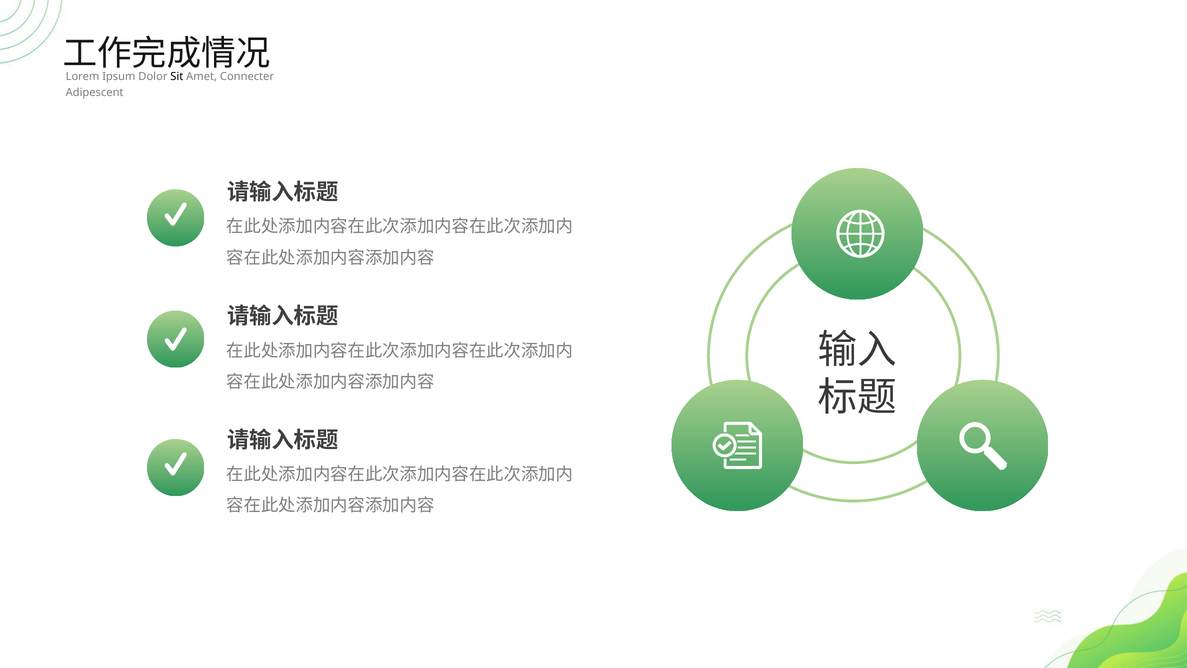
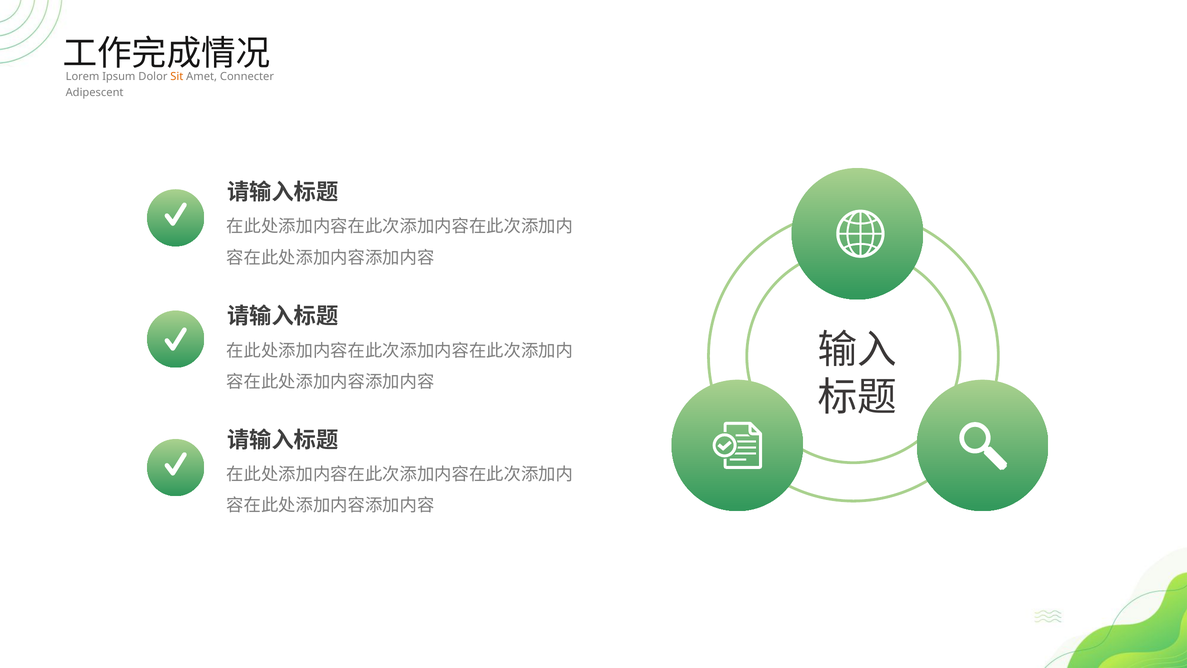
Sit colour: black -> orange (177, 76)
